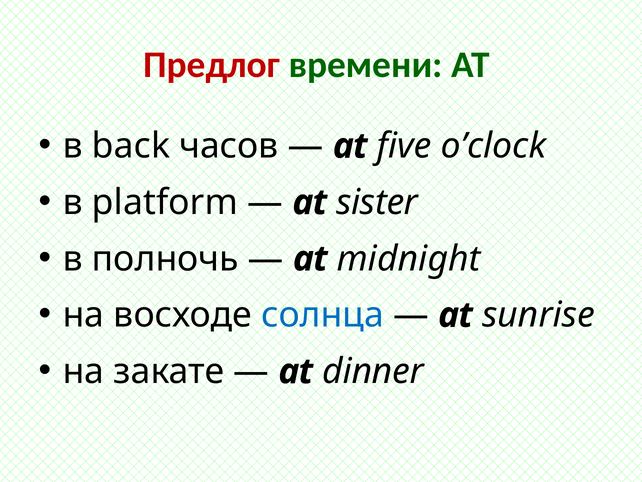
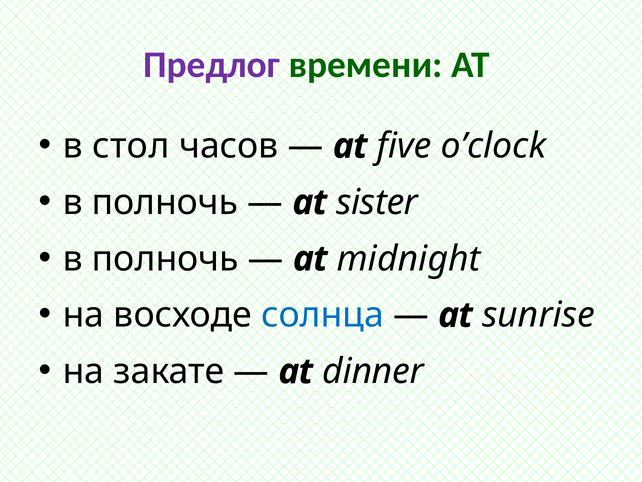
Предлог colour: red -> purple (212, 65)
back: back -> стол (131, 146)
platform: platform -> полночь (165, 202)
